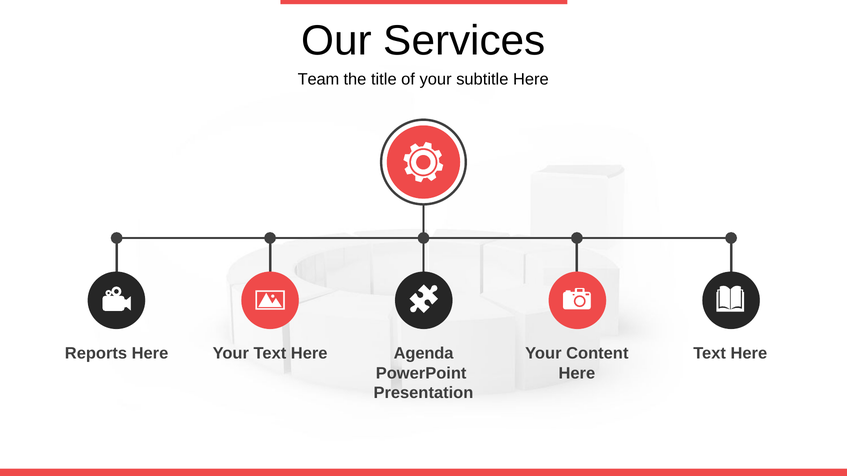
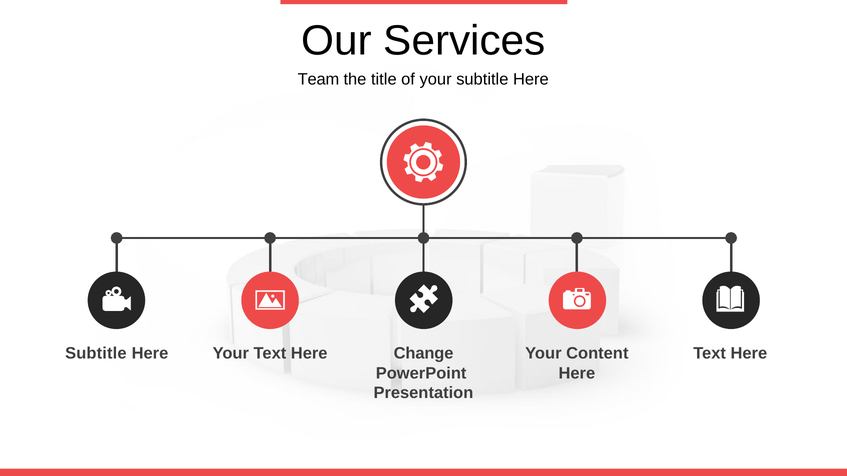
Reports: Reports -> Subtitle (96, 354)
Agenda: Agenda -> Change (424, 354)
